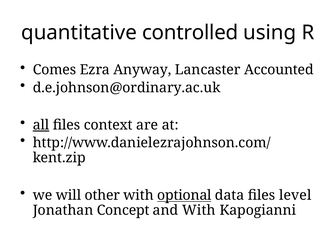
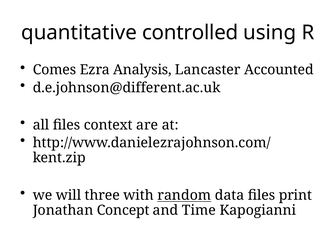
Anyway: Anyway -> Analysis (142, 70)
d.e.johnson@ordinary.ac.uk: d.e.johnson@ordinary.ac.uk -> d.e.johnson@different.ac.uk (127, 88)
all underline: present -> none (41, 125)
other: other -> three (102, 195)
optional: optional -> random (184, 195)
level: level -> print (295, 195)
and With: With -> Time (199, 210)
